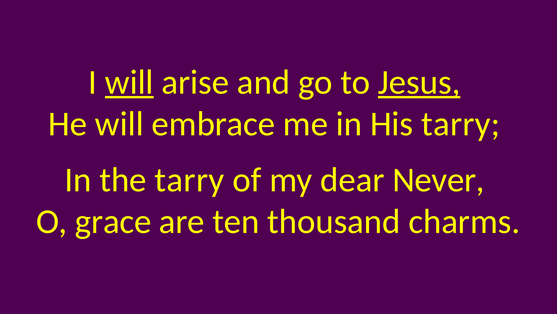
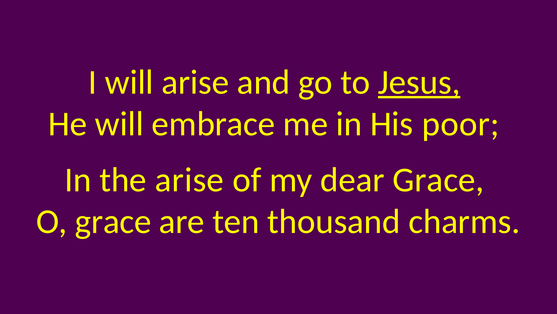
will underline: present -> none (129, 82)
His tarry: tarry -> poor (461, 124)
the tarry: tarry -> arise (189, 179)
dear Never: Never -> Grace (438, 179)
